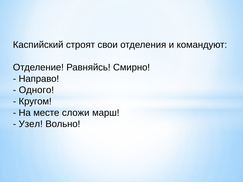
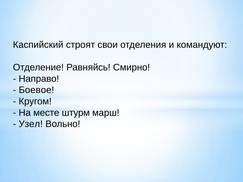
Одного: Одного -> Боевое (36, 90)
сложи: сложи -> штурм (76, 113)
